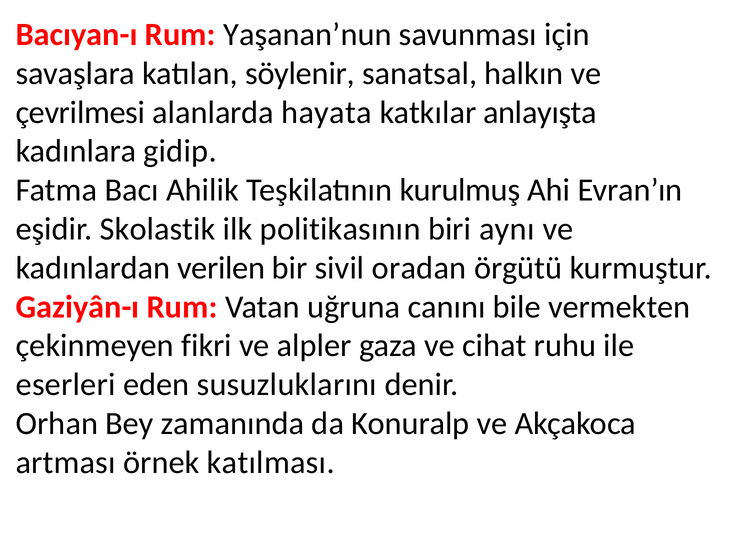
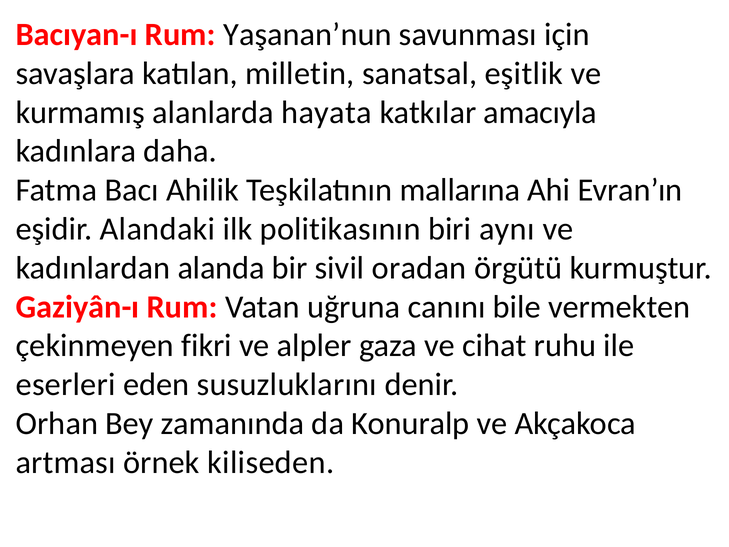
söylenir: söylenir -> milletin (300, 73)
halkın: halkın -> eşitlik (524, 73)
çevrilmesi: çevrilmesi -> kurmamış (80, 112)
anlayışta: anlayışta -> amacıyla (540, 112)
gidip: gidip -> daha (180, 151)
kurulmuş: kurulmuş -> mallarına (460, 190)
Skolastik: Skolastik -> Alandaki (158, 229)
verilen: verilen -> alanda (221, 268)
katılması: katılması -> kiliseden (271, 462)
